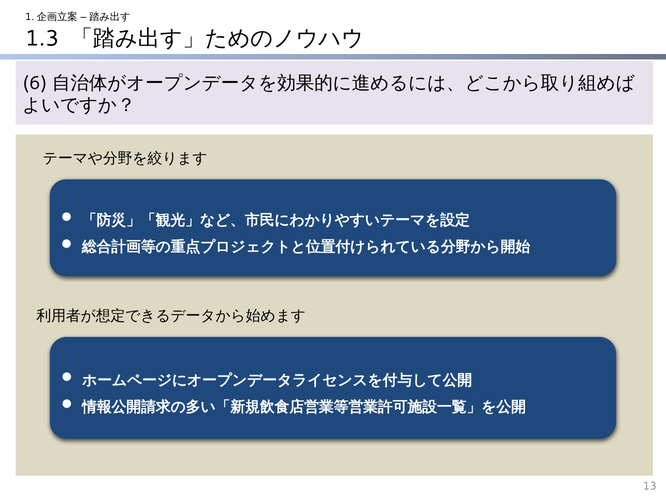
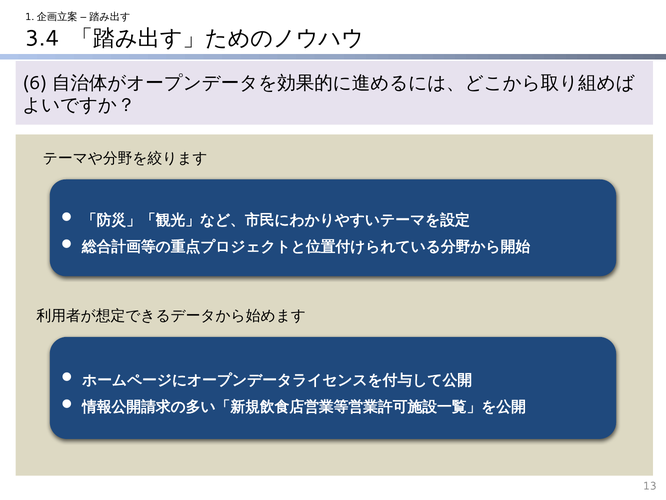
1.3: 1.3 -> 3.4 (42, 38)
